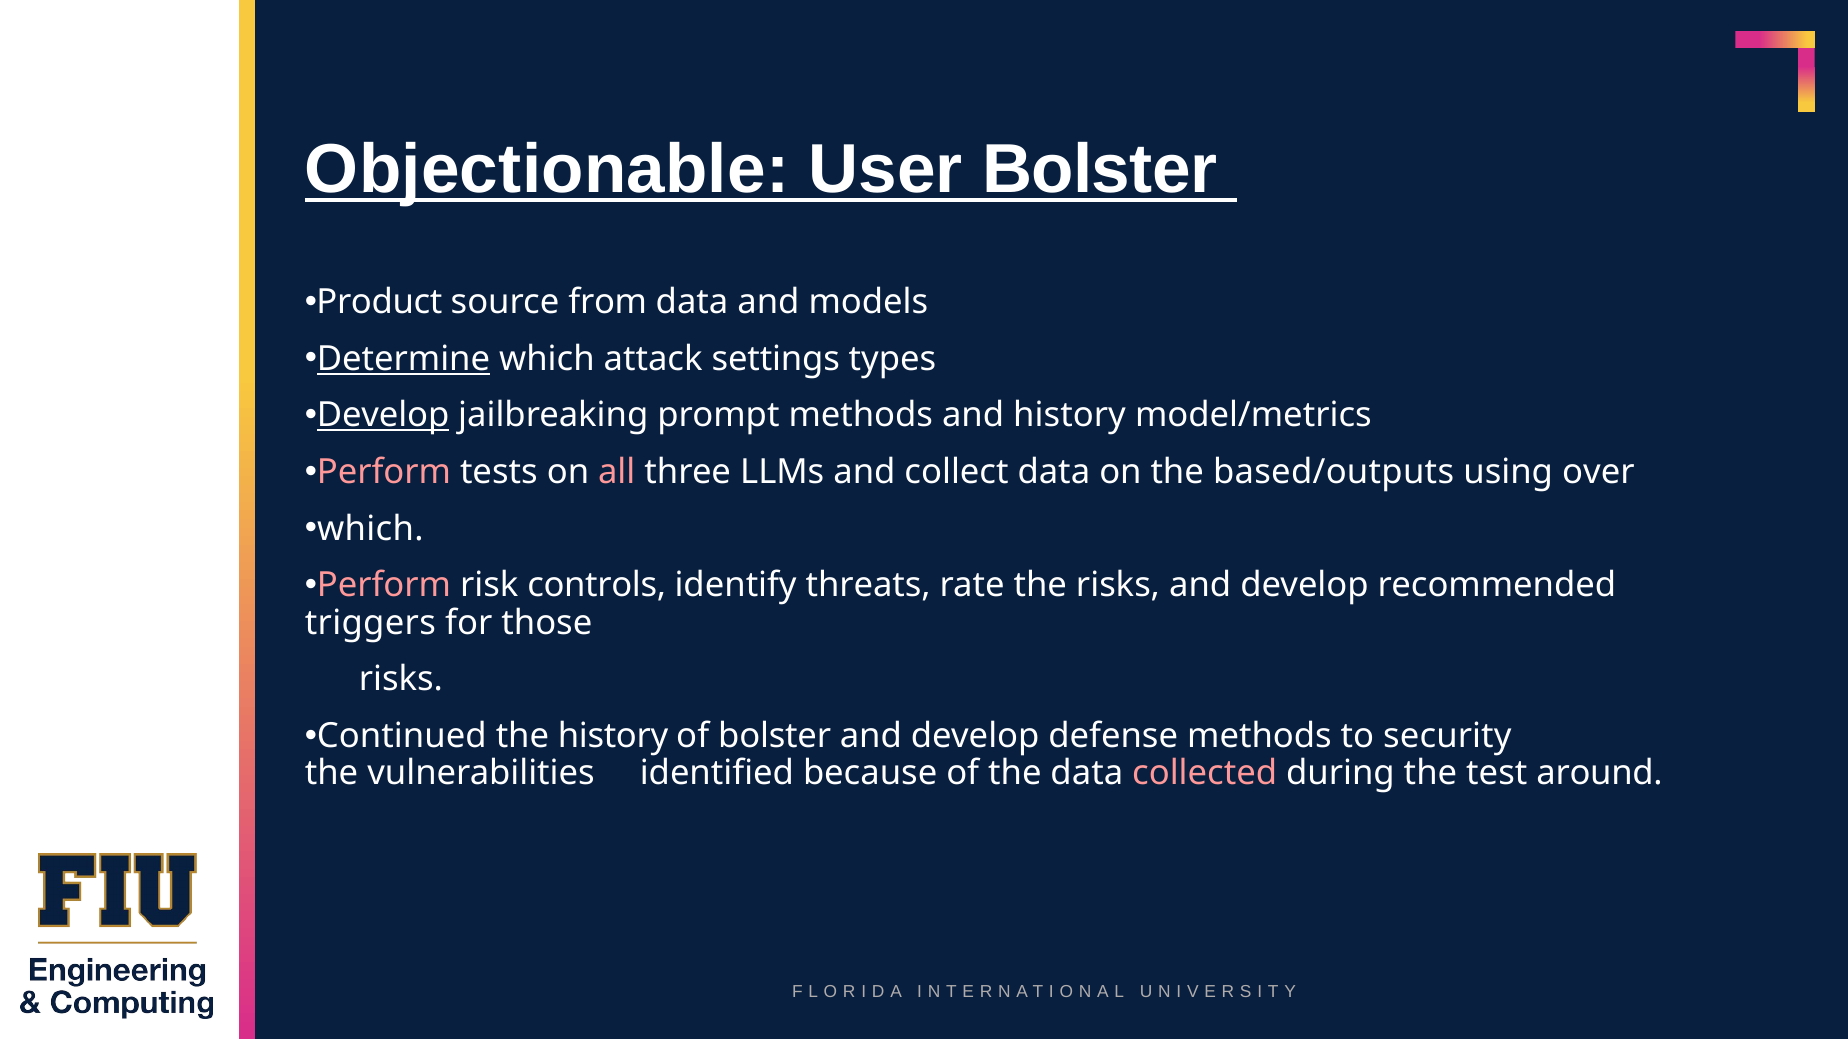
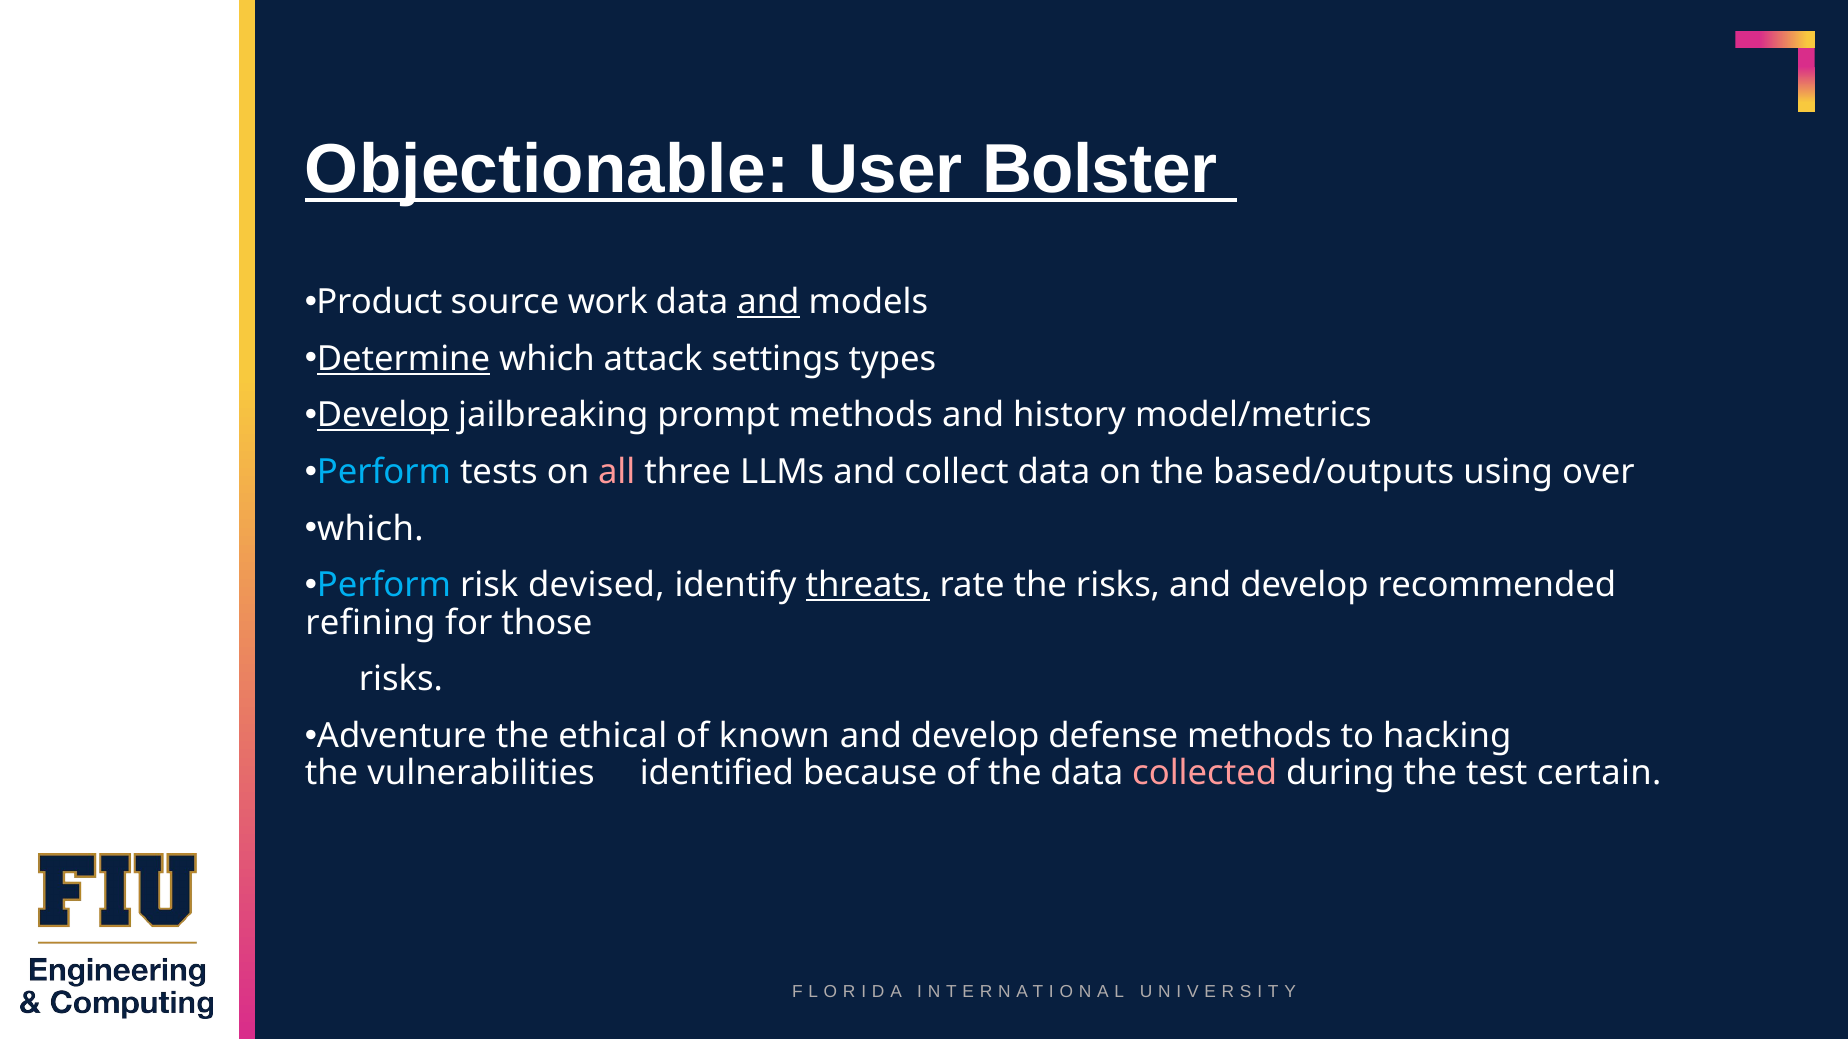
from: from -> work (608, 302)
and underline: none -> present (768, 302)
Perform colour: pink -> light blue (384, 472)
Perform colour: pink -> light blue (384, 586)
controls: controls -> devised (596, 586)
threats underline: none -> present (868, 586)
triggers: triggers -> refining (370, 623)
Continued: Continued -> Adventure (402, 736)
the history: history -> ethical (613, 736)
of bolster: bolster -> known (774, 736)
security: security -> hacking (1447, 736)
around: around -> certain (1599, 774)
